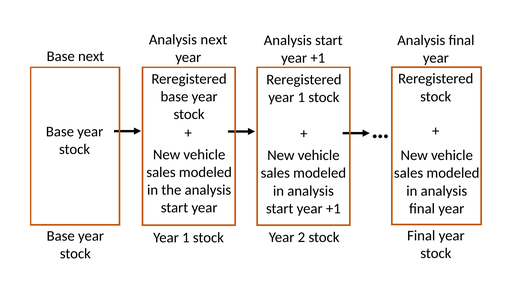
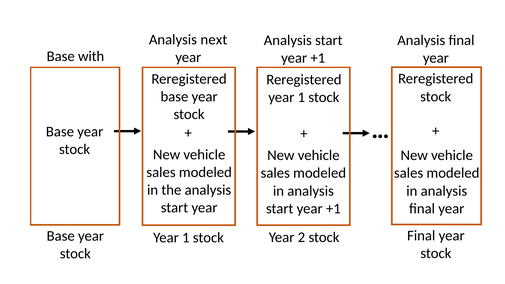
Base next: next -> with (91, 56)
